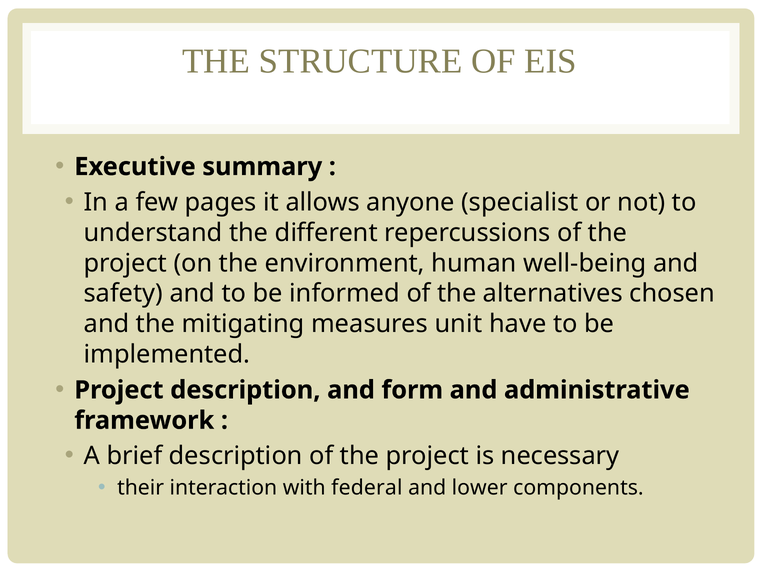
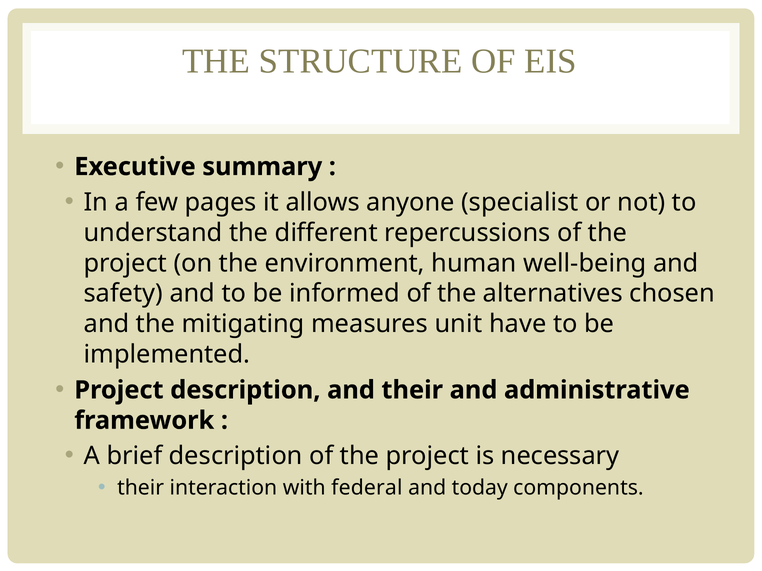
and form: form -> their (412, 390)
lower: lower -> today (480, 488)
